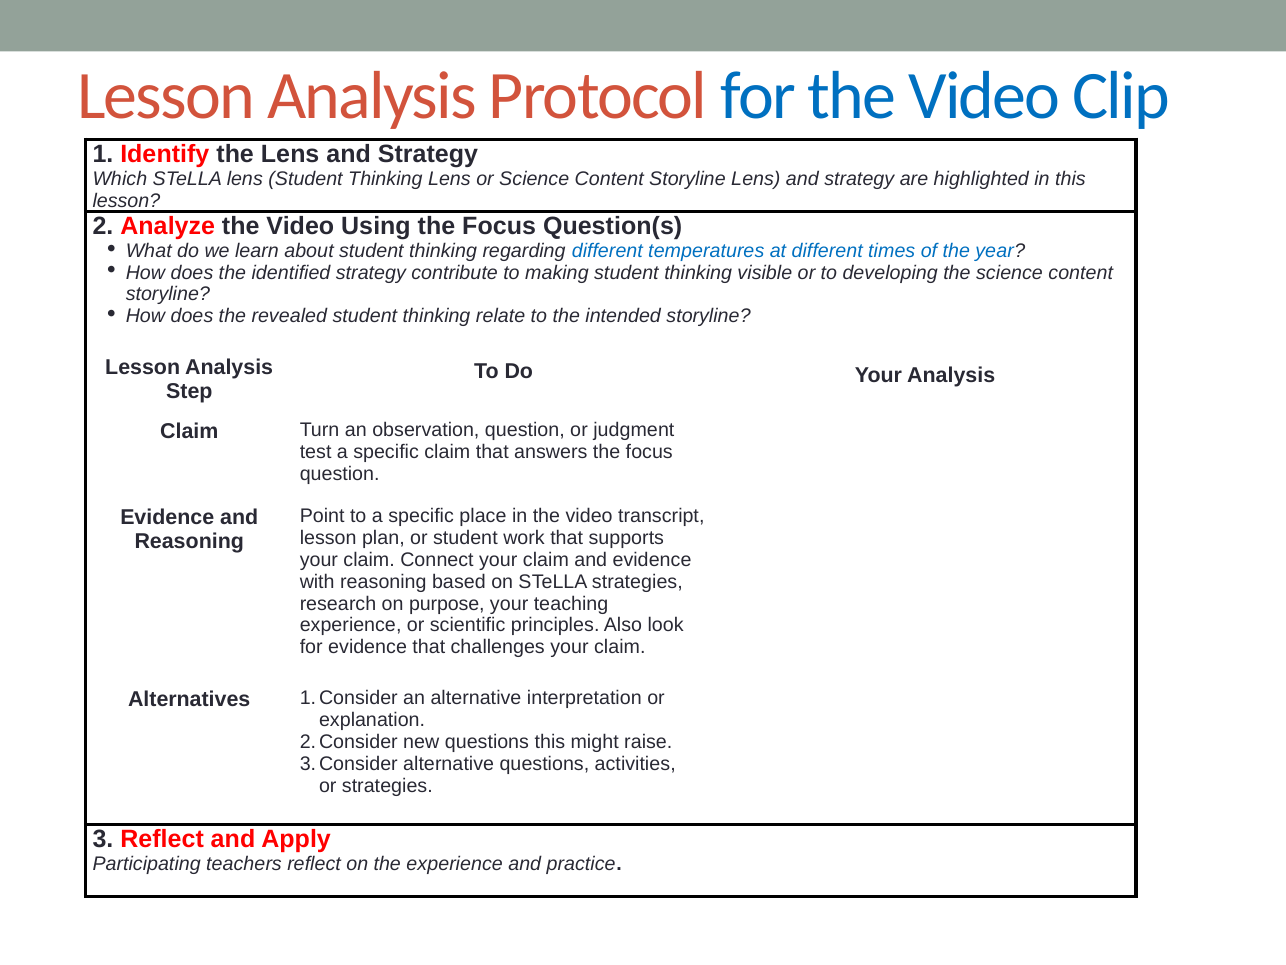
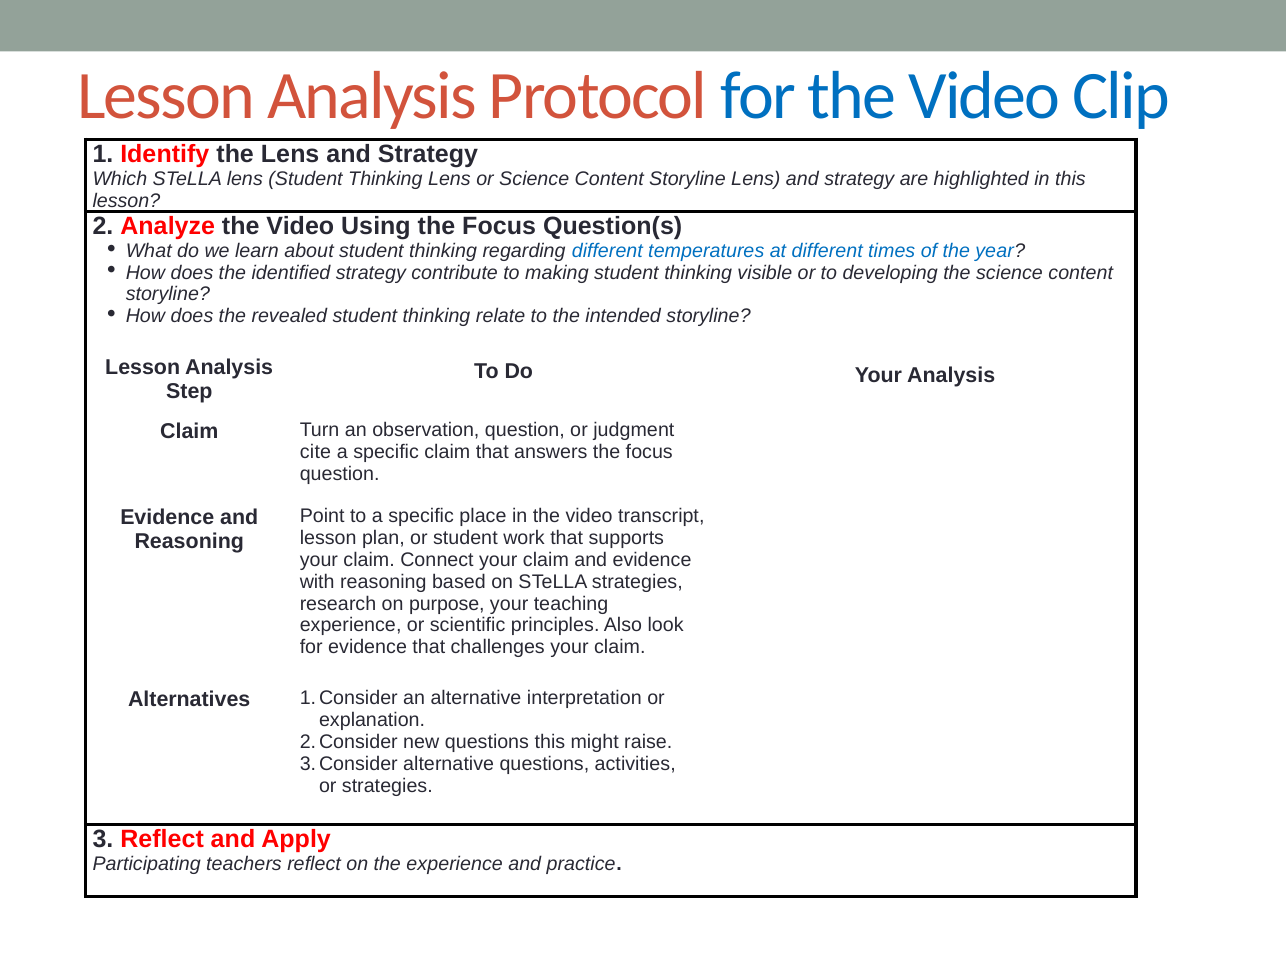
test: test -> cite (316, 452)
